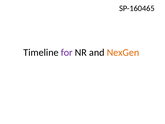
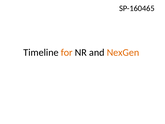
for colour: purple -> orange (67, 52)
